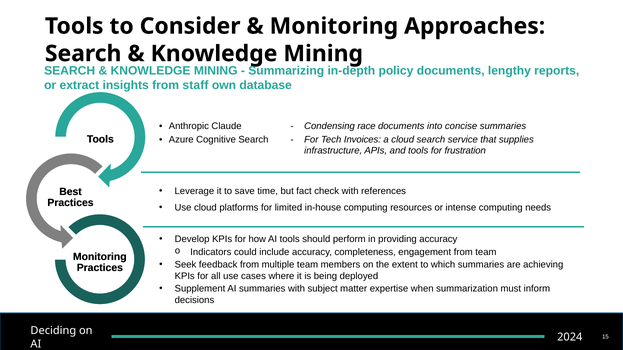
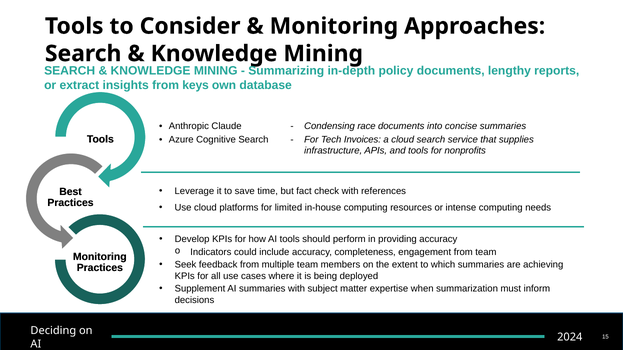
staff: staff -> keys (196, 85)
frustration: frustration -> nonprofits (465, 151)
